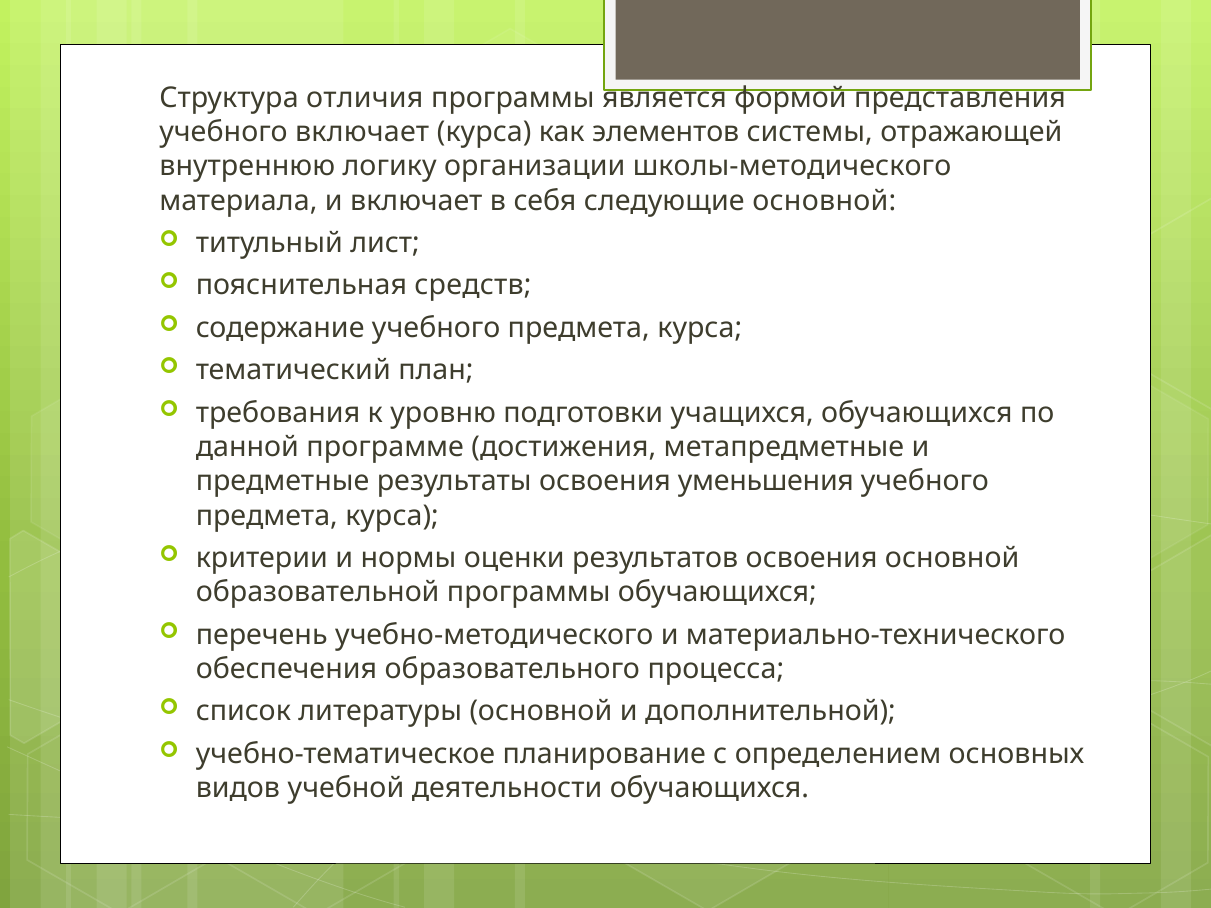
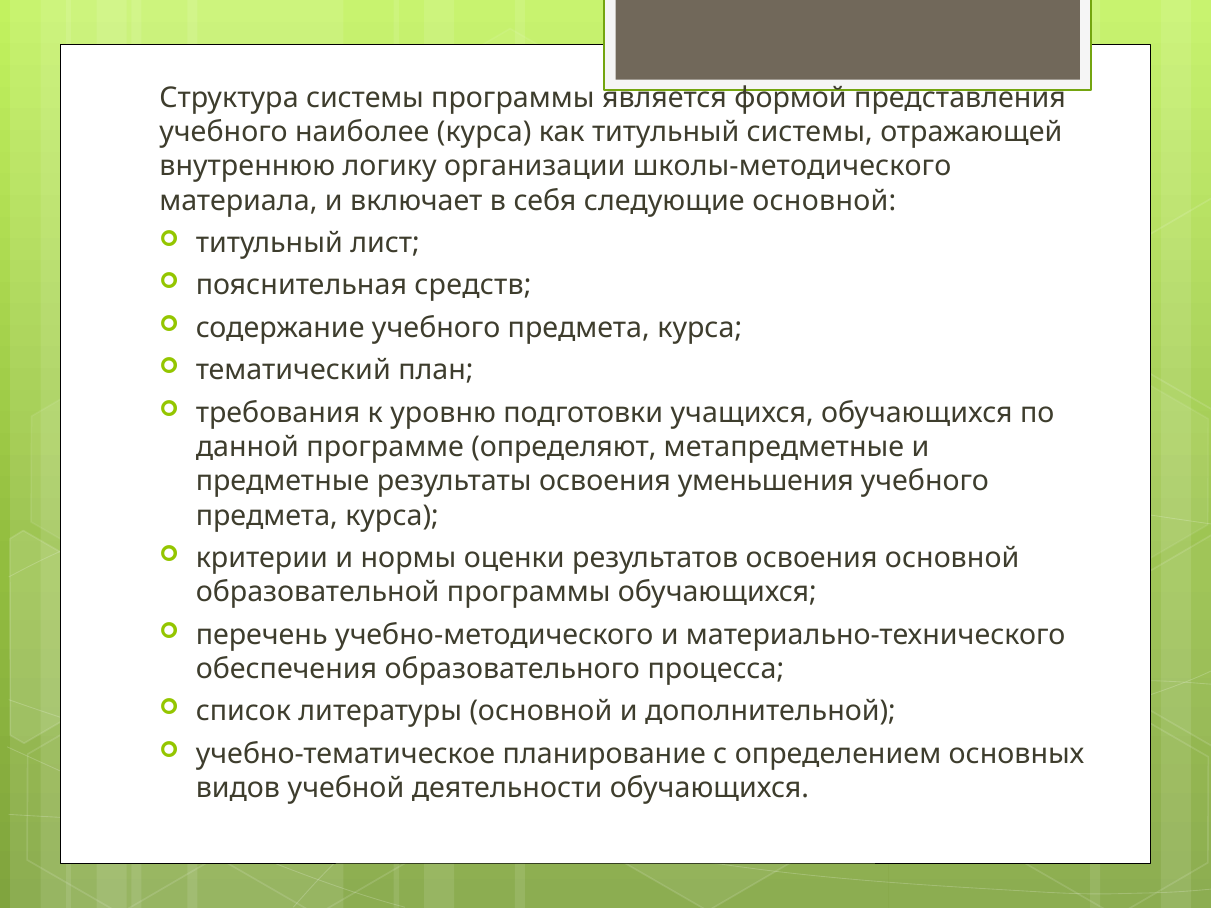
Структура отличия: отличия -> системы (365, 98)
учебного включает: включает -> наиболее (362, 132)
как элементов: элементов -> титульный (666, 132)
достижения: достижения -> определяют (564, 447)
